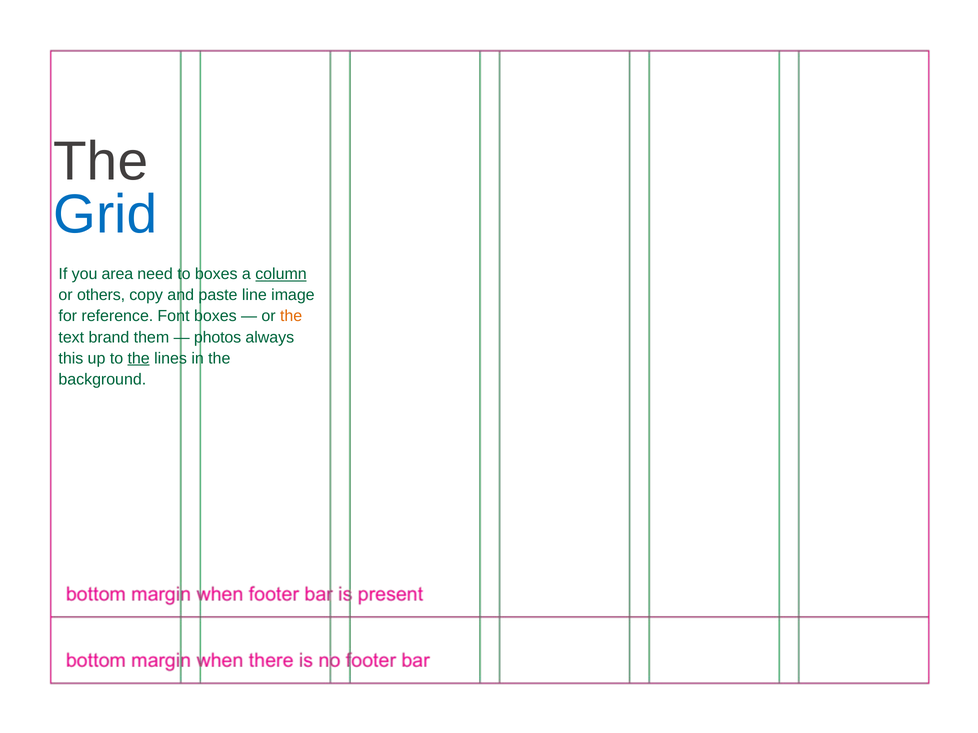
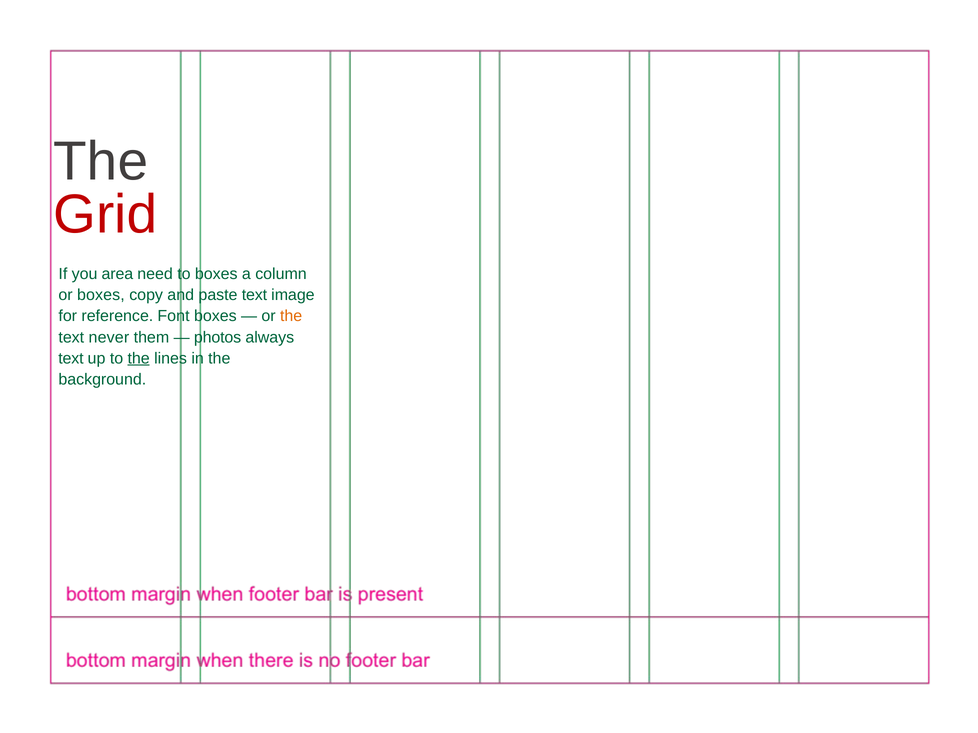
Grid colour: blue -> red (105, 215)
column underline: present -> none (281, 274)
or others: others -> boxes (101, 295)
paste line: line -> text (254, 295)
brand: brand -> never (109, 337)
this: this -> text (71, 359)
